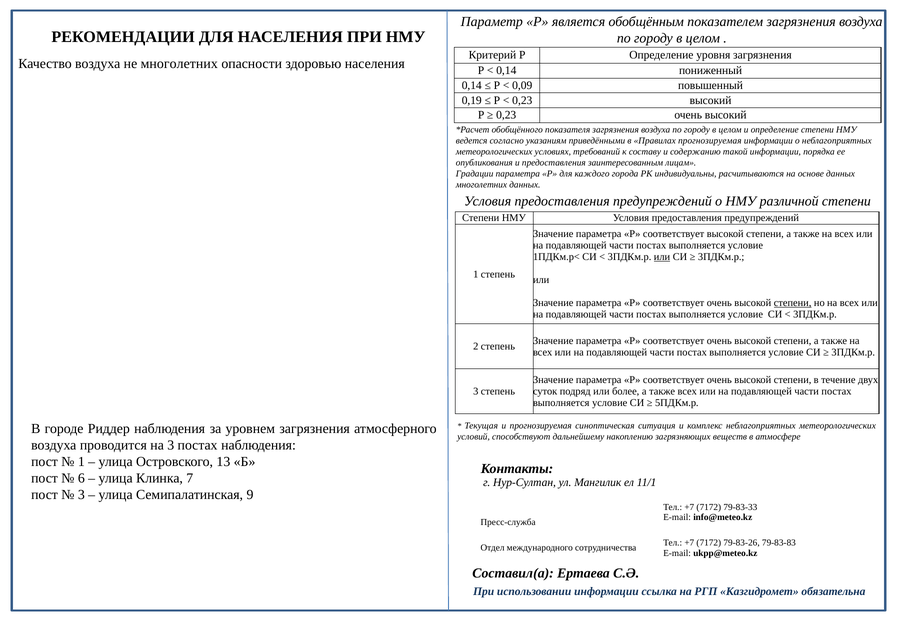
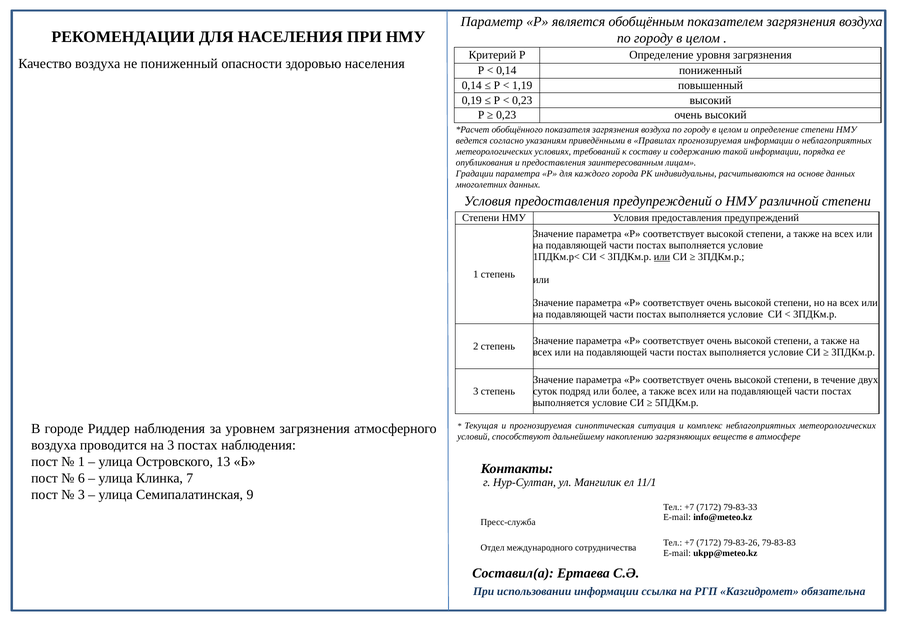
не многолетних: многолетних -> пониженный (179, 64)
0,09: 0,09 -> 1,19 (522, 85)
степени underline: present -> none (793, 303)
